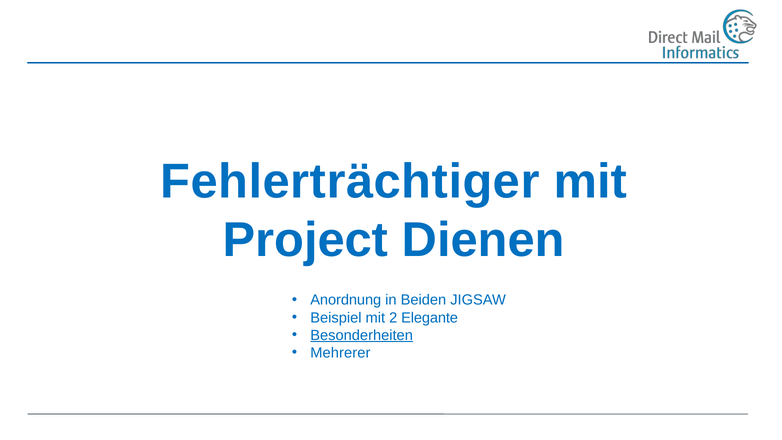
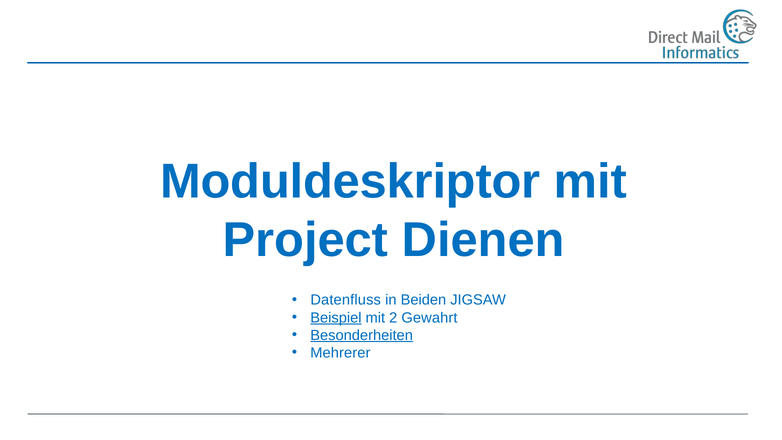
Fehlerträchtiger: Fehlerträchtiger -> Moduldeskriptor (350, 182)
Anordnung: Anordnung -> Datenfluss (346, 300)
Beispiel underline: none -> present (336, 318)
Elegante: Elegante -> Gewahrt (429, 318)
